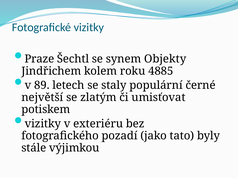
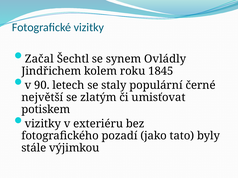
Praze: Praze -> Začal (39, 59)
Objekty: Objekty -> Ovládly (165, 59)
4885: 4885 -> 1845 (161, 71)
89: 89 -> 90 (42, 85)
